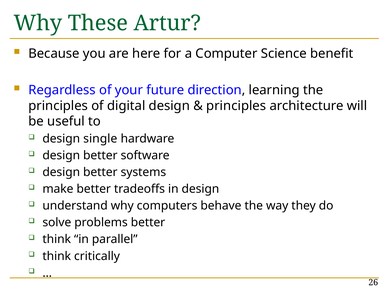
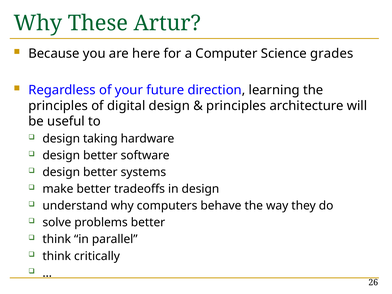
benefit: benefit -> grades (332, 53)
single: single -> taking (100, 139)
